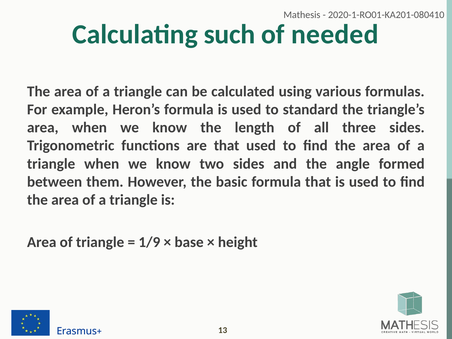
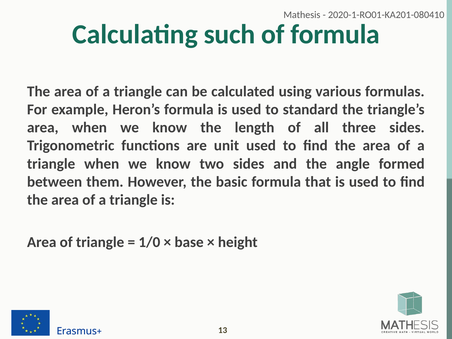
of needed: needed -> formula (335, 34)
are that: that -> unit (226, 146)
1/9: 1/9 -> 1/0 (149, 242)
